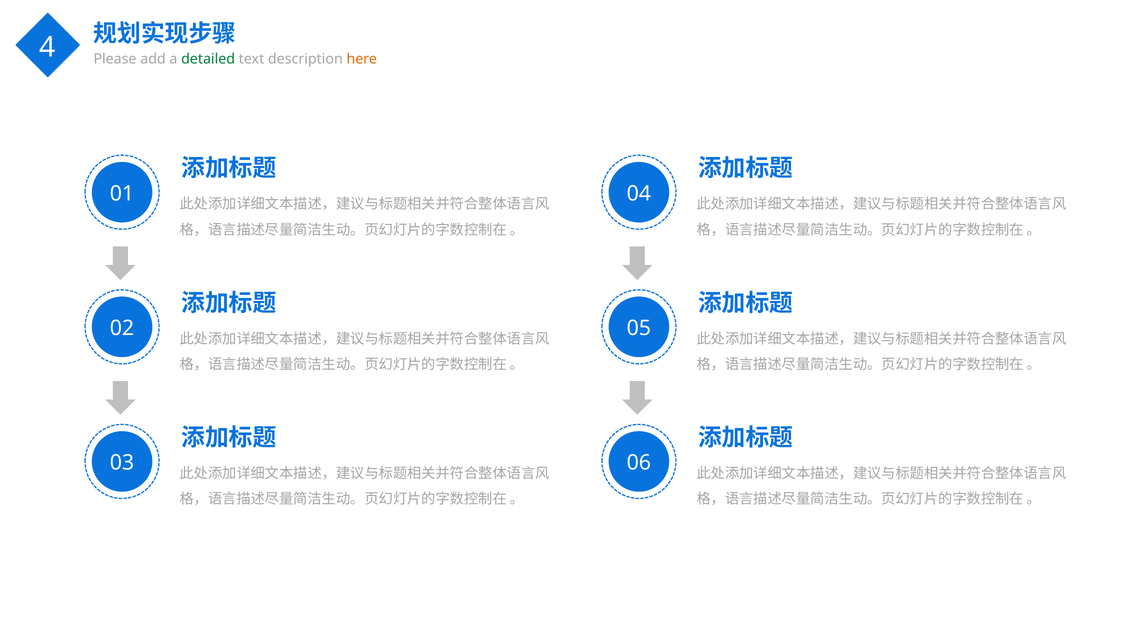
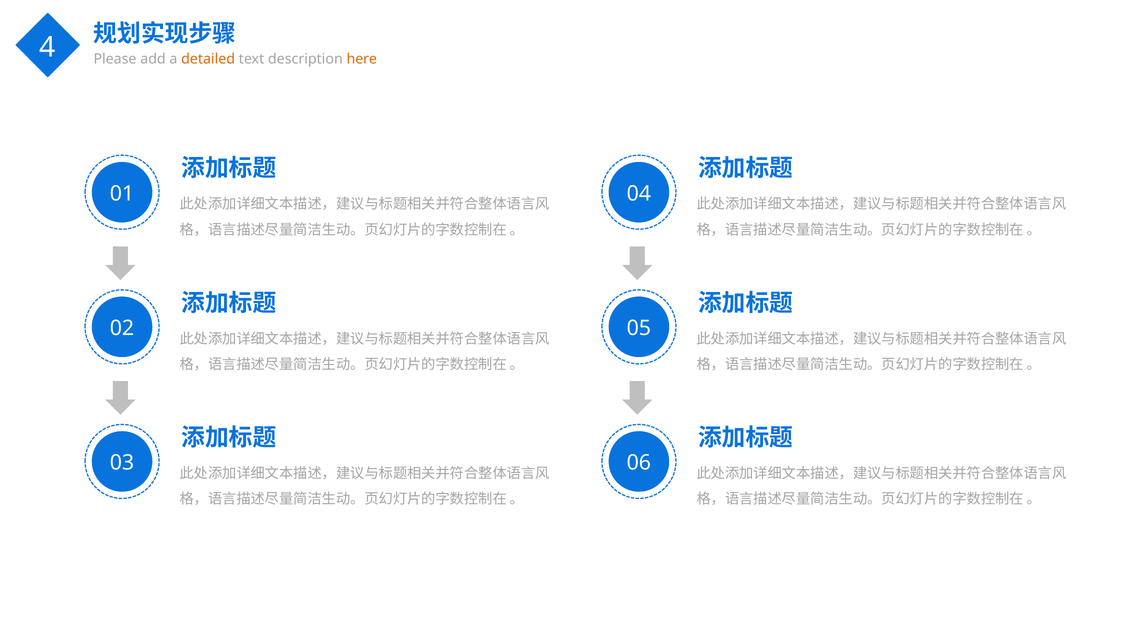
detailed colour: green -> orange (208, 59)
